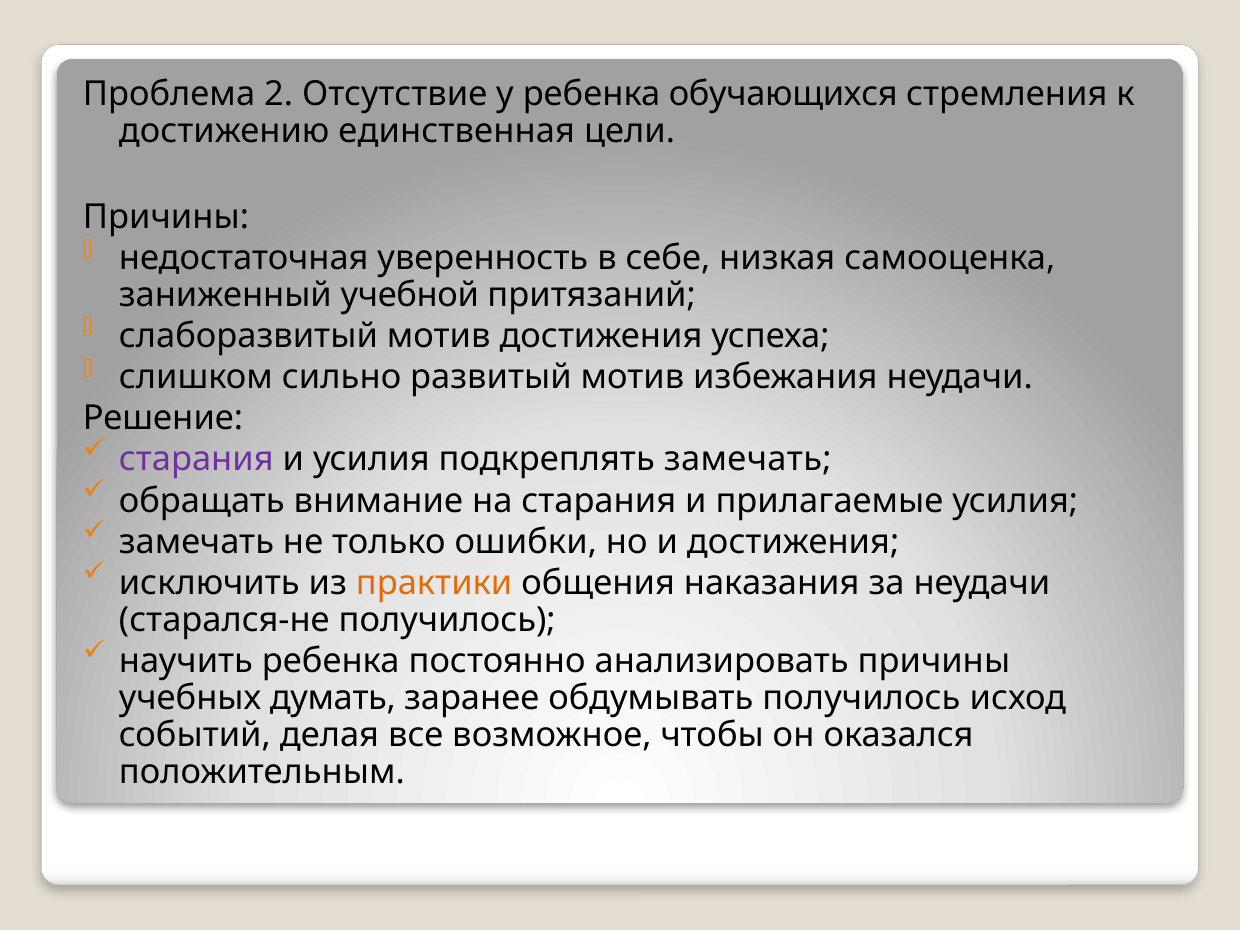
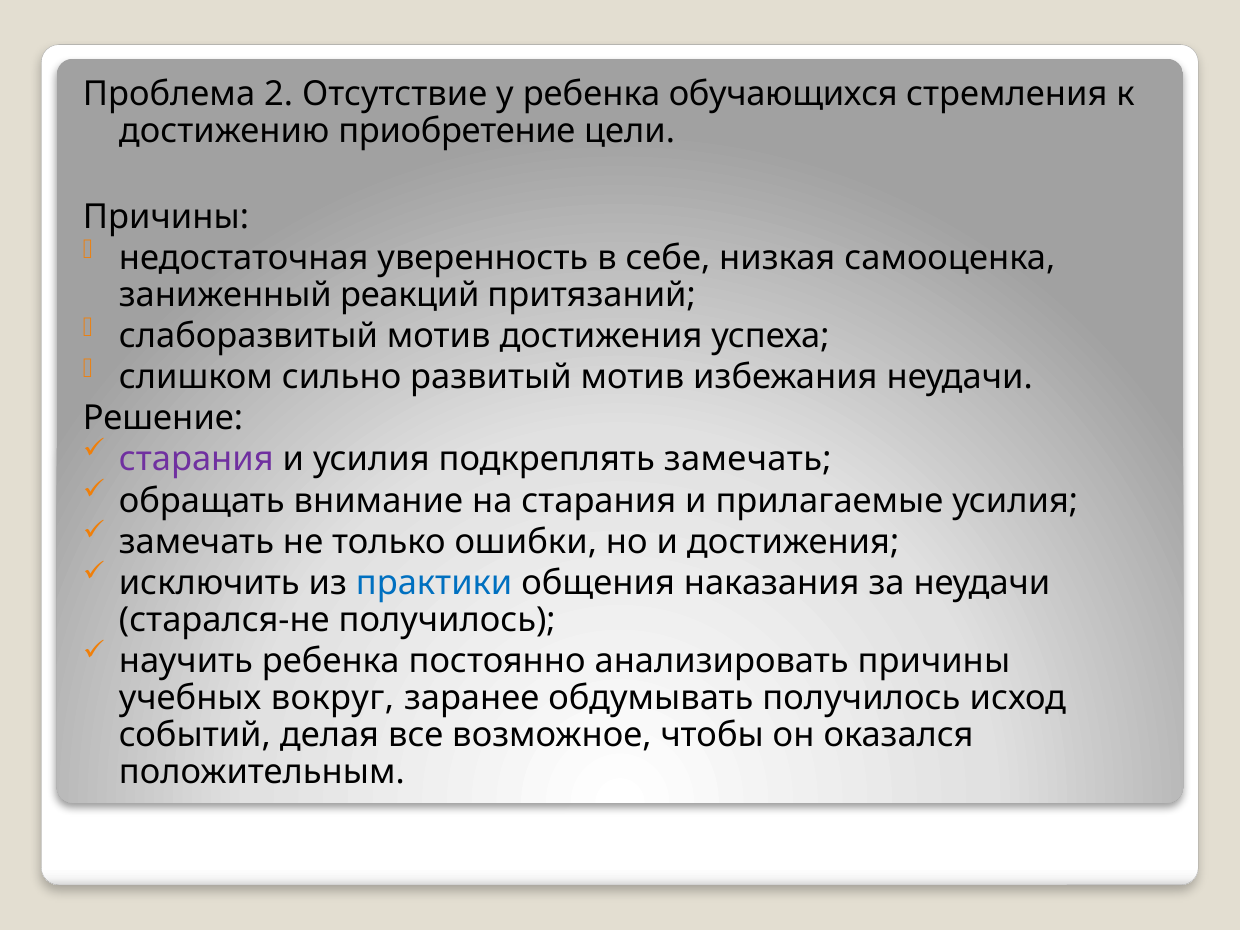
единственная: единственная -> приобретение (457, 131)
учебной: учебной -> реакций (410, 295)
практики colour: orange -> blue (434, 583)
думать: думать -> вокруг (332, 698)
